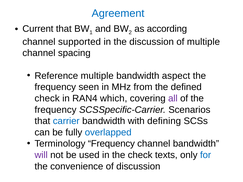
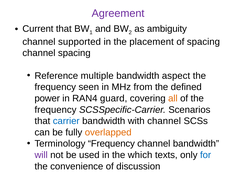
Agreement colour: blue -> purple (118, 13)
according: according -> ambiguity (167, 29)
the discussion: discussion -> placement (152, 42)
of multiple: multiple -> spacing (203, 42)
check: check -> power (47, 98)
which: which -> guard (114, 98)
all colour: purple -> orange (173, 98)
with defining: defining -> channel (164, 121)
overlapped colour: blue -> orange (108, 133)
the check: check -> which (140, 155)
